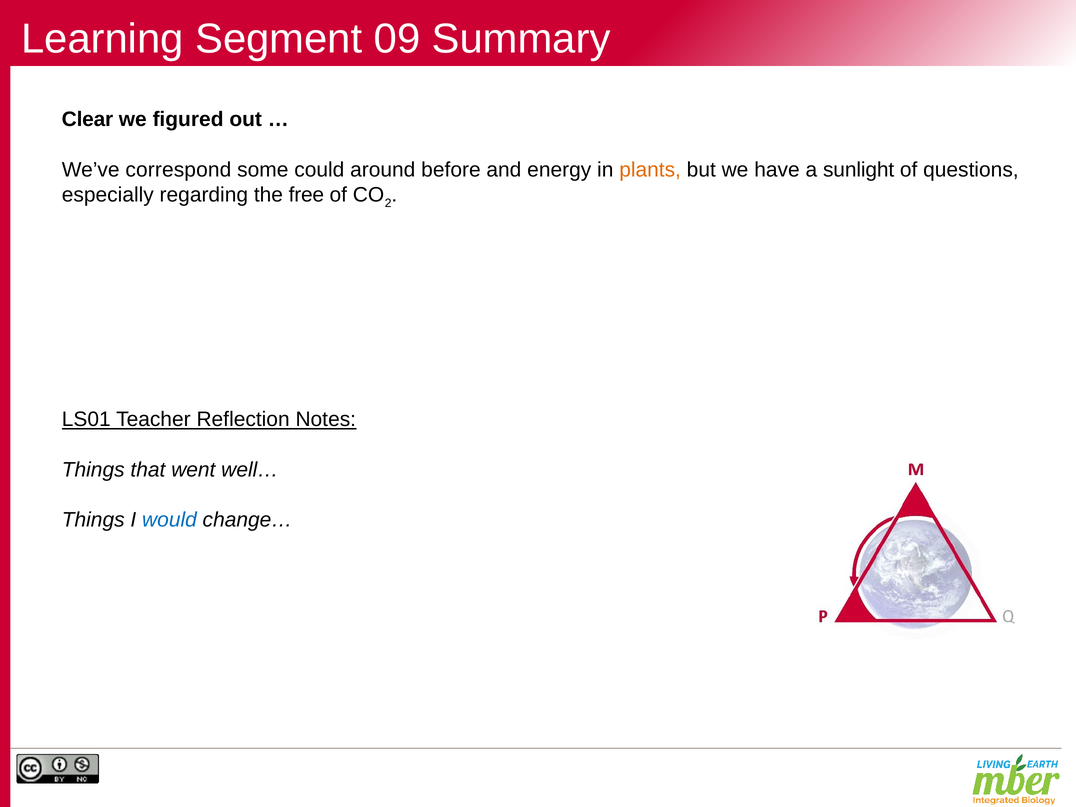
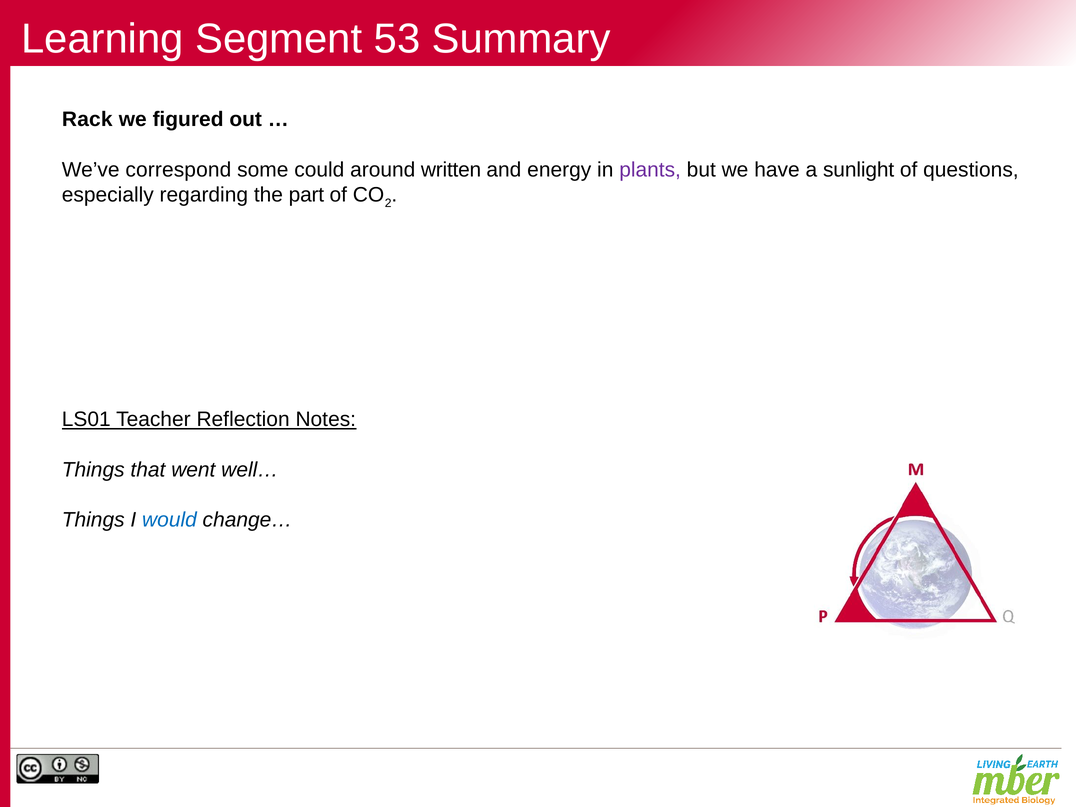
09: 09 -> 53 (397, 39)
Clear: Clear -> Rack (87, 120)
before: before -> written (451, 170)
plants colour: orange -> purple (650, 170)
free: free -> part (306, 195)
